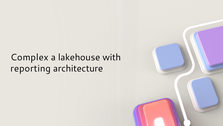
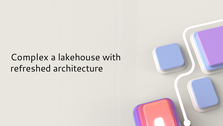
reporting: reporting -> refreshed (31, 68)
